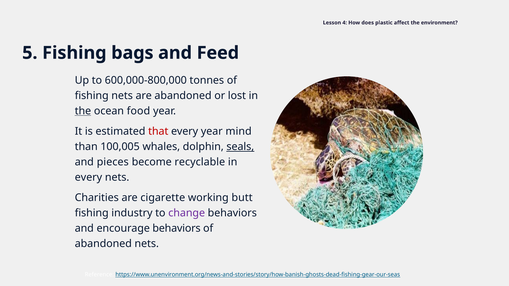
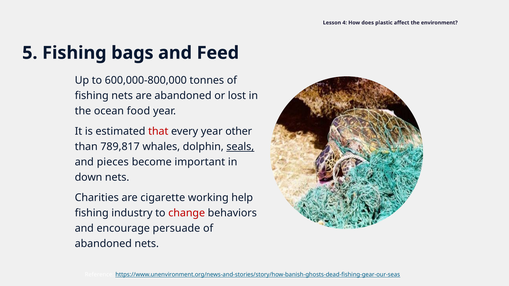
the underline: present -> none (83, 111)
mind: mind -> other (239, 132)
100,005: 100,005 -> 789,817 (120, 147)
recyclable: recyclable -> important (200, 162)
every: every -> down (89, 177)
butt: butt -> help (242, 198)
change colour: purple -> red (187, 213)
encourage behaviors: behaviors -> persuade (176, 229)
